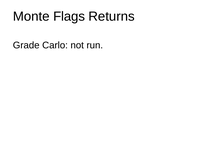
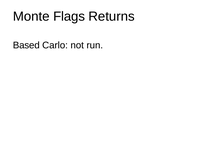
Grade: Grade -> Based (26, 45)
